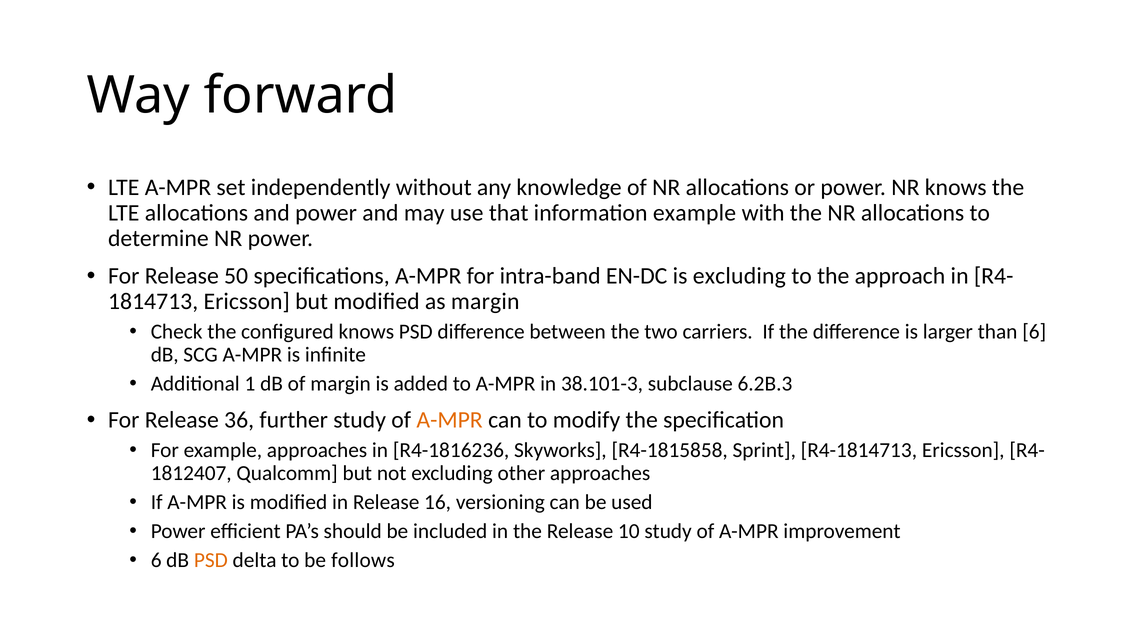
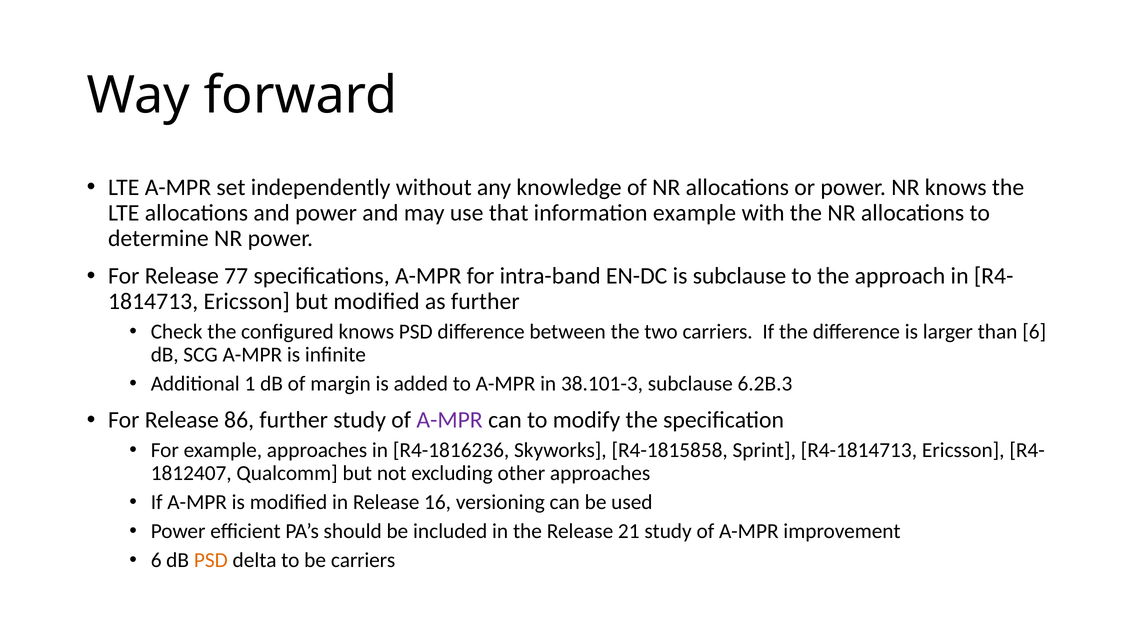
50: 50 -> 77 (236, 276)
is excluding: excluding -> subclause (739, 276)
as margin: margin -> further (485, 302)
36: 36 -> 86 (239, 420)
A-MPR colour: orange -> purple (450, 420)
10: 10 -> 21 (629, 531)
be follows: follows -> carriers (363, 560)
